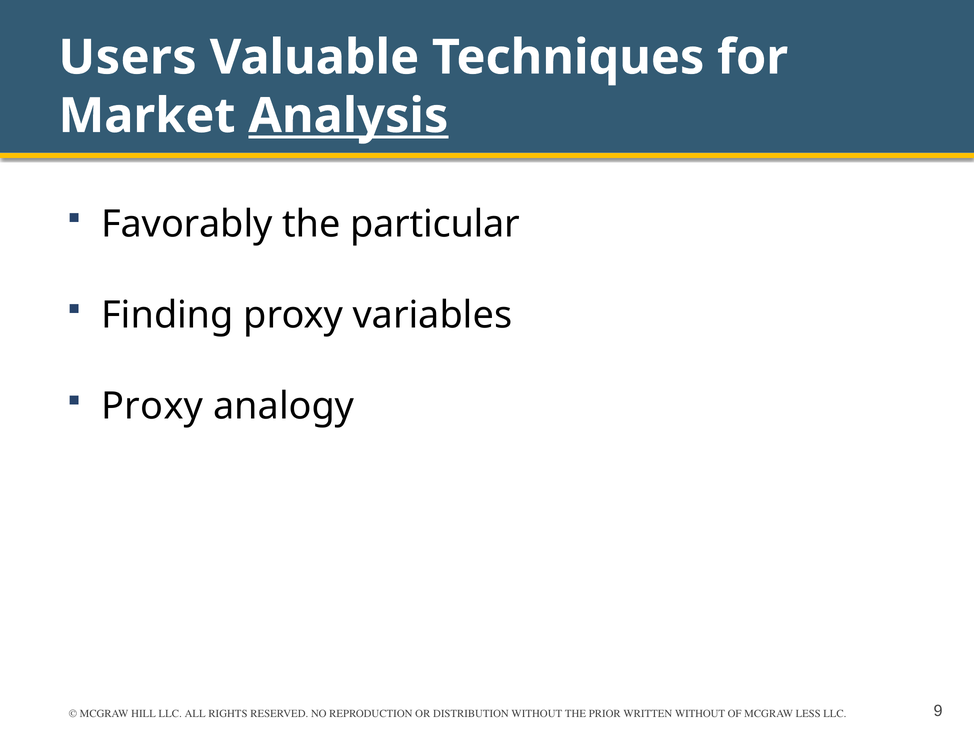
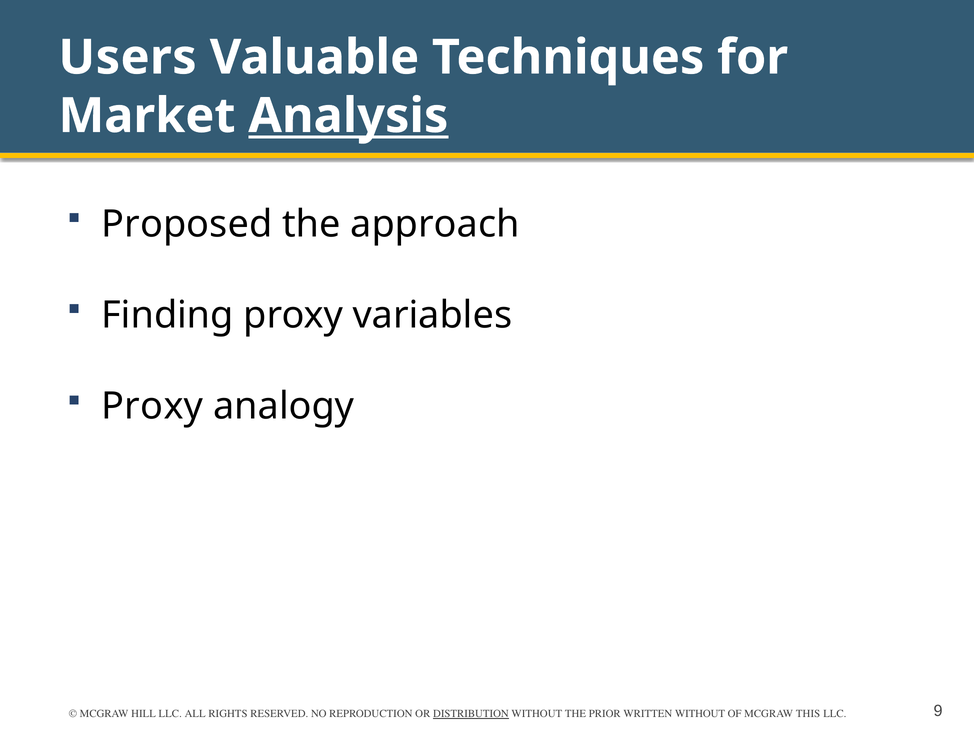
Favorably: Favorably -> Proposed (187, 224)
particular: particular -> approach (435, 224)
DISTRIBUTION underline: none -> present (471, 713)
LESS: LESS -> THIS (808, 713)
